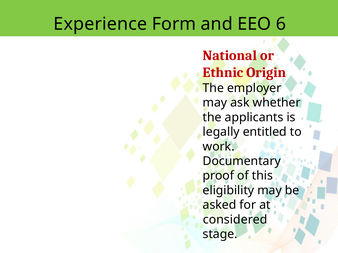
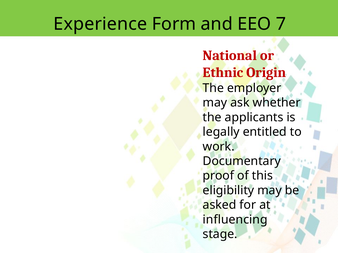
6: 6 -> 7 (281, 24)
considered: considered -> influencing (235, 220)
